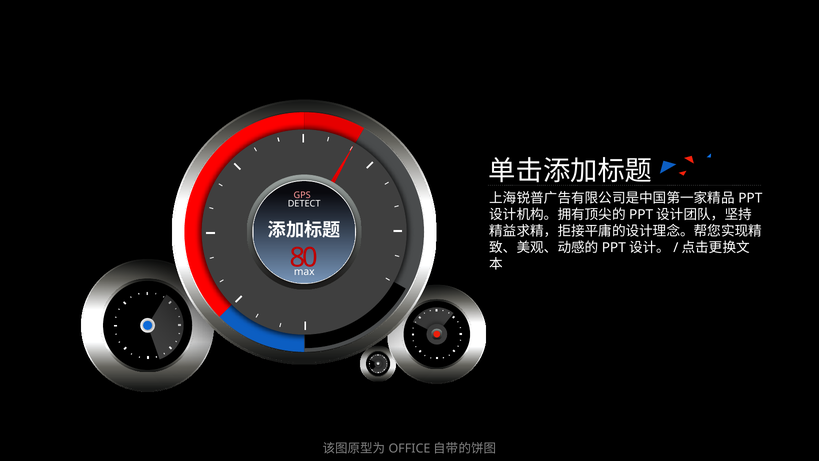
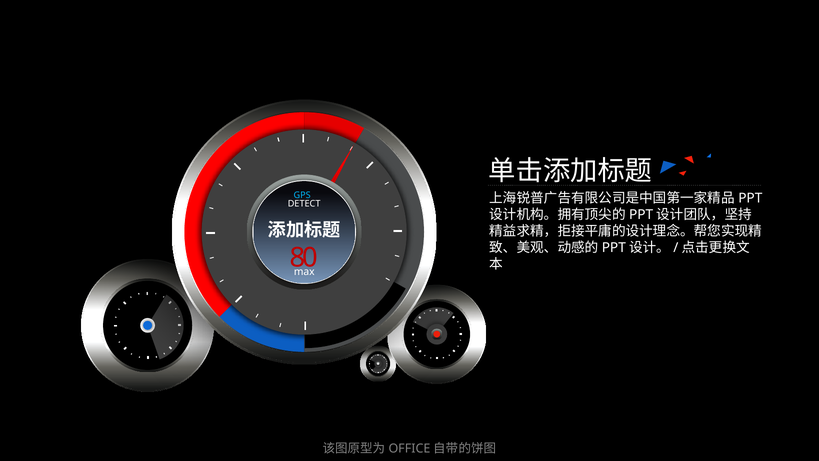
GPS colour: pink -> light blue (302, 195)
